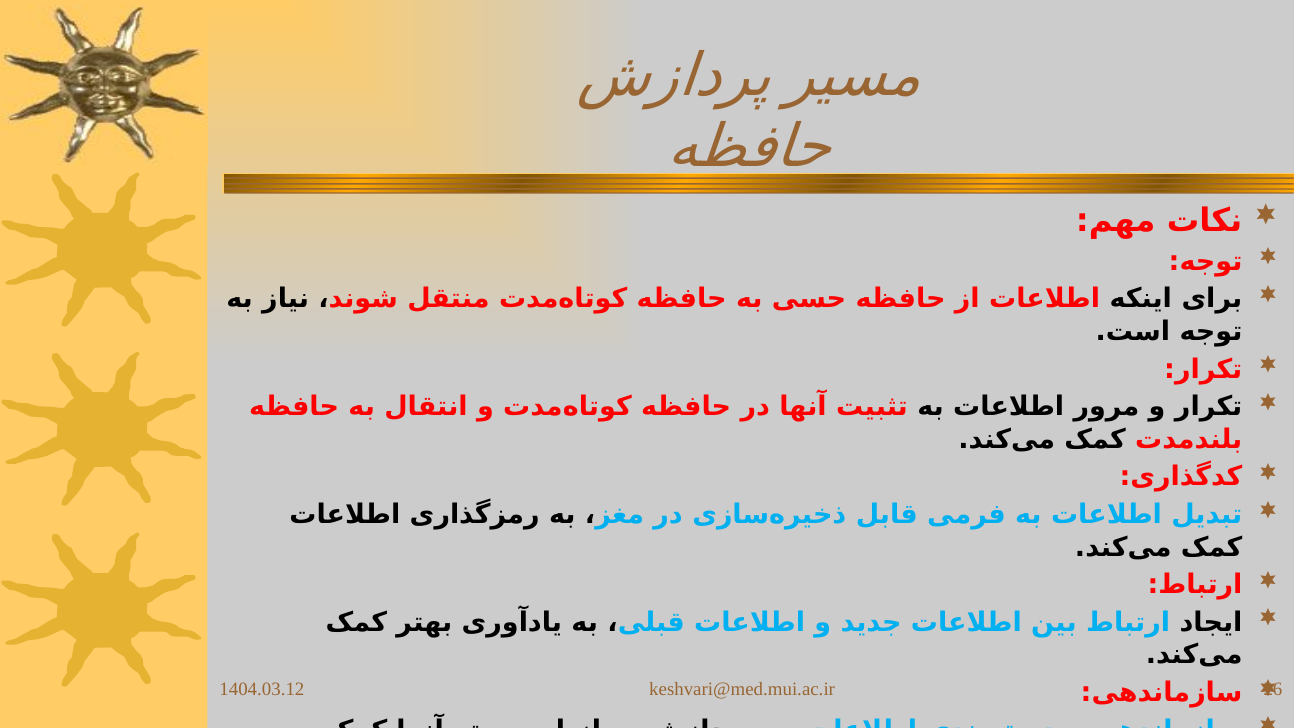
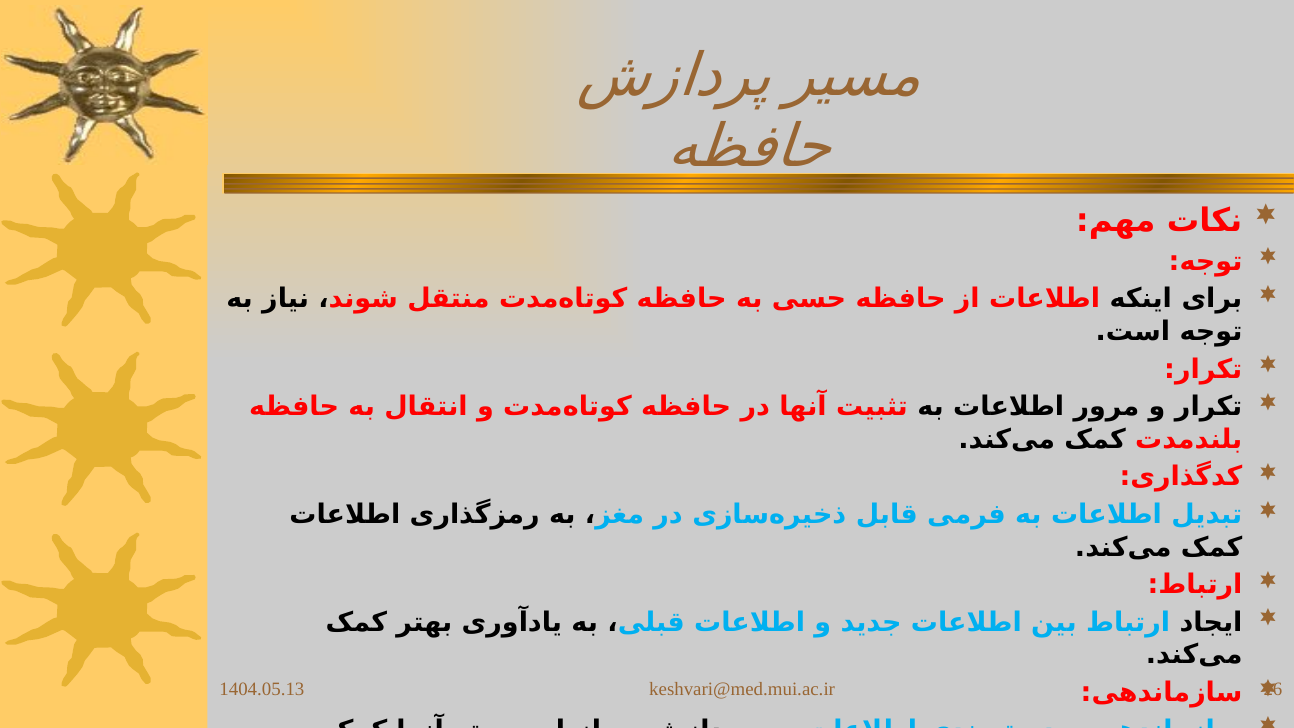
1404.03.12: 1404.03.12 -> 1404.05.13 (262, 689)
